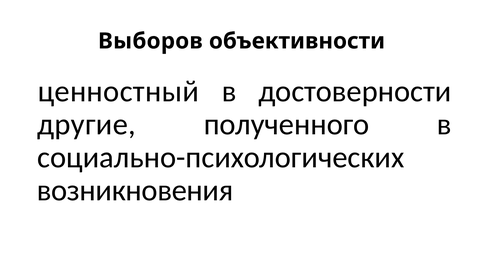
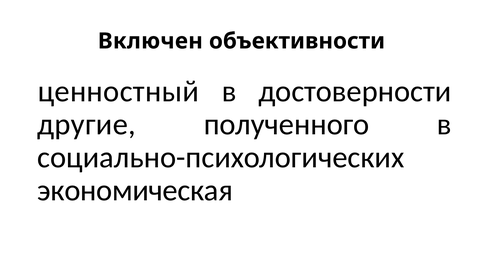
Выборов: Выборов -> Включен (150, 41)
возникновения: возникновения -> экономическая (135, 190)
